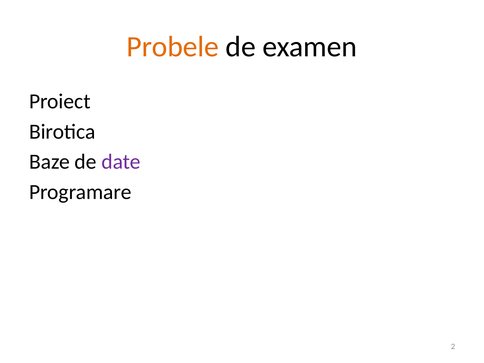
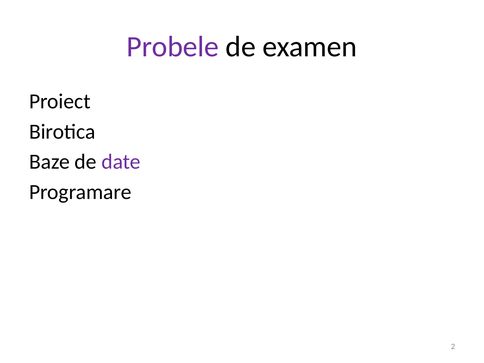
Probele colour: orange -> purple (173, 47)
